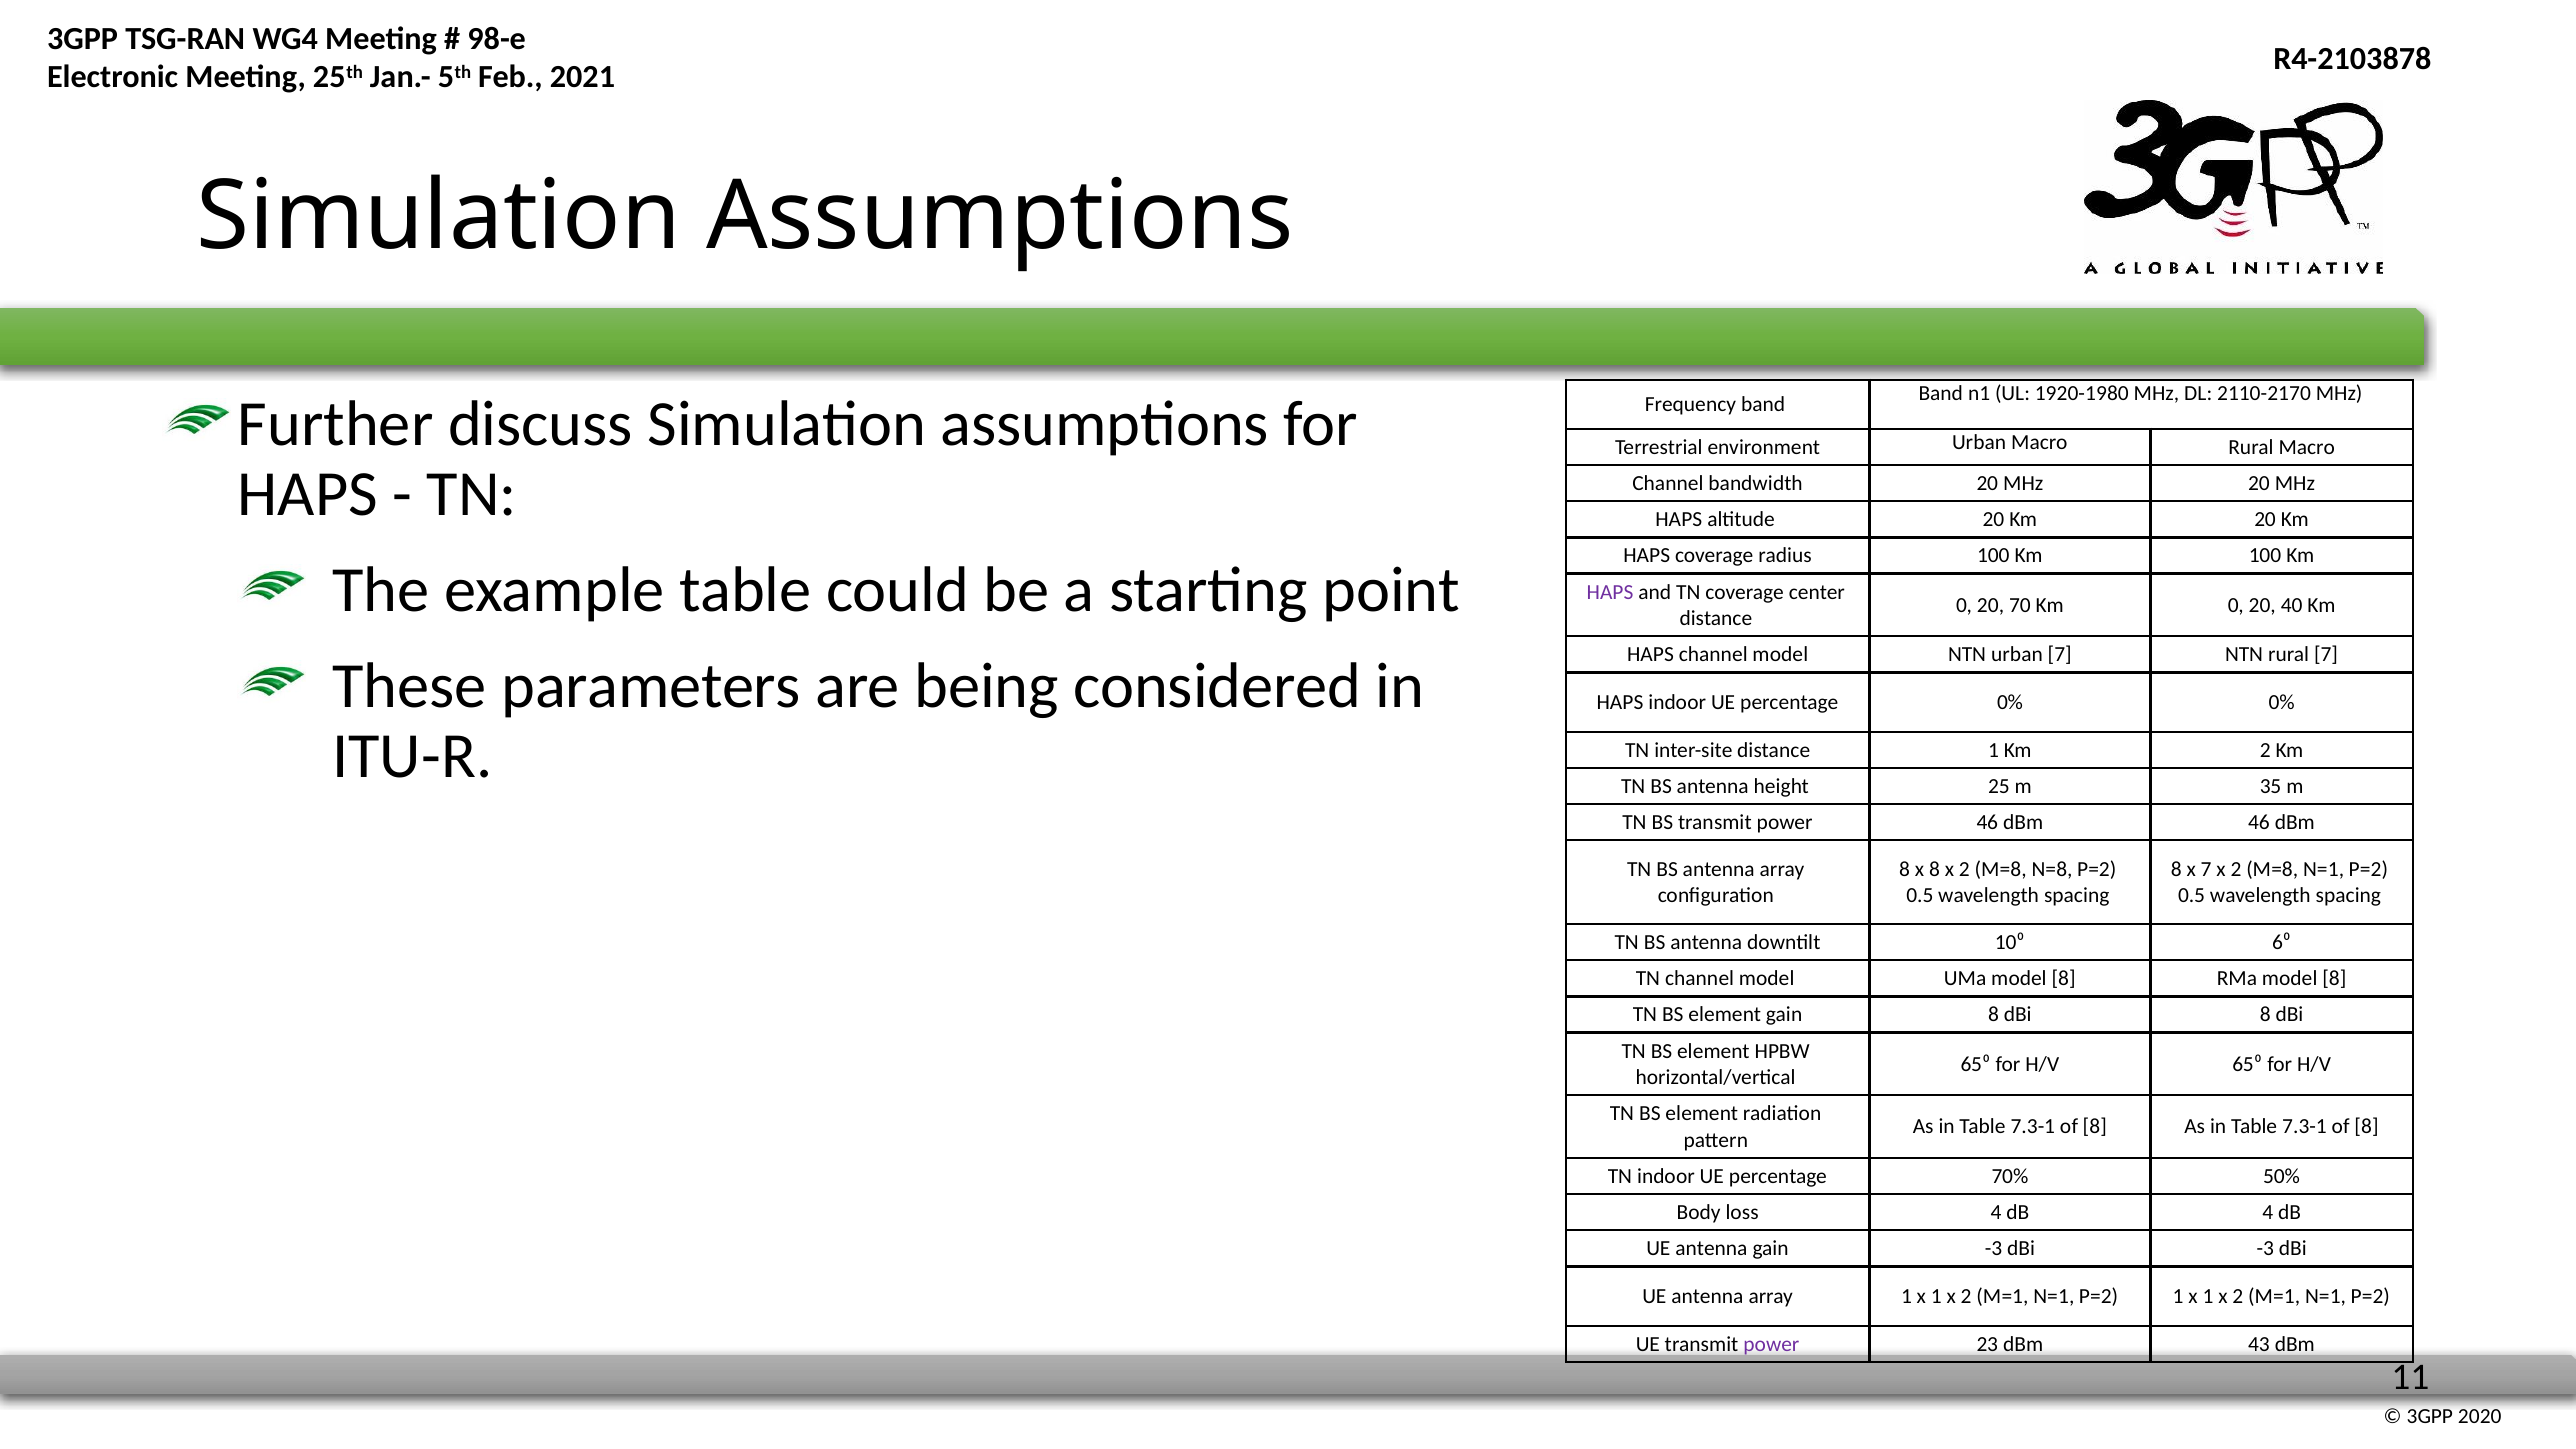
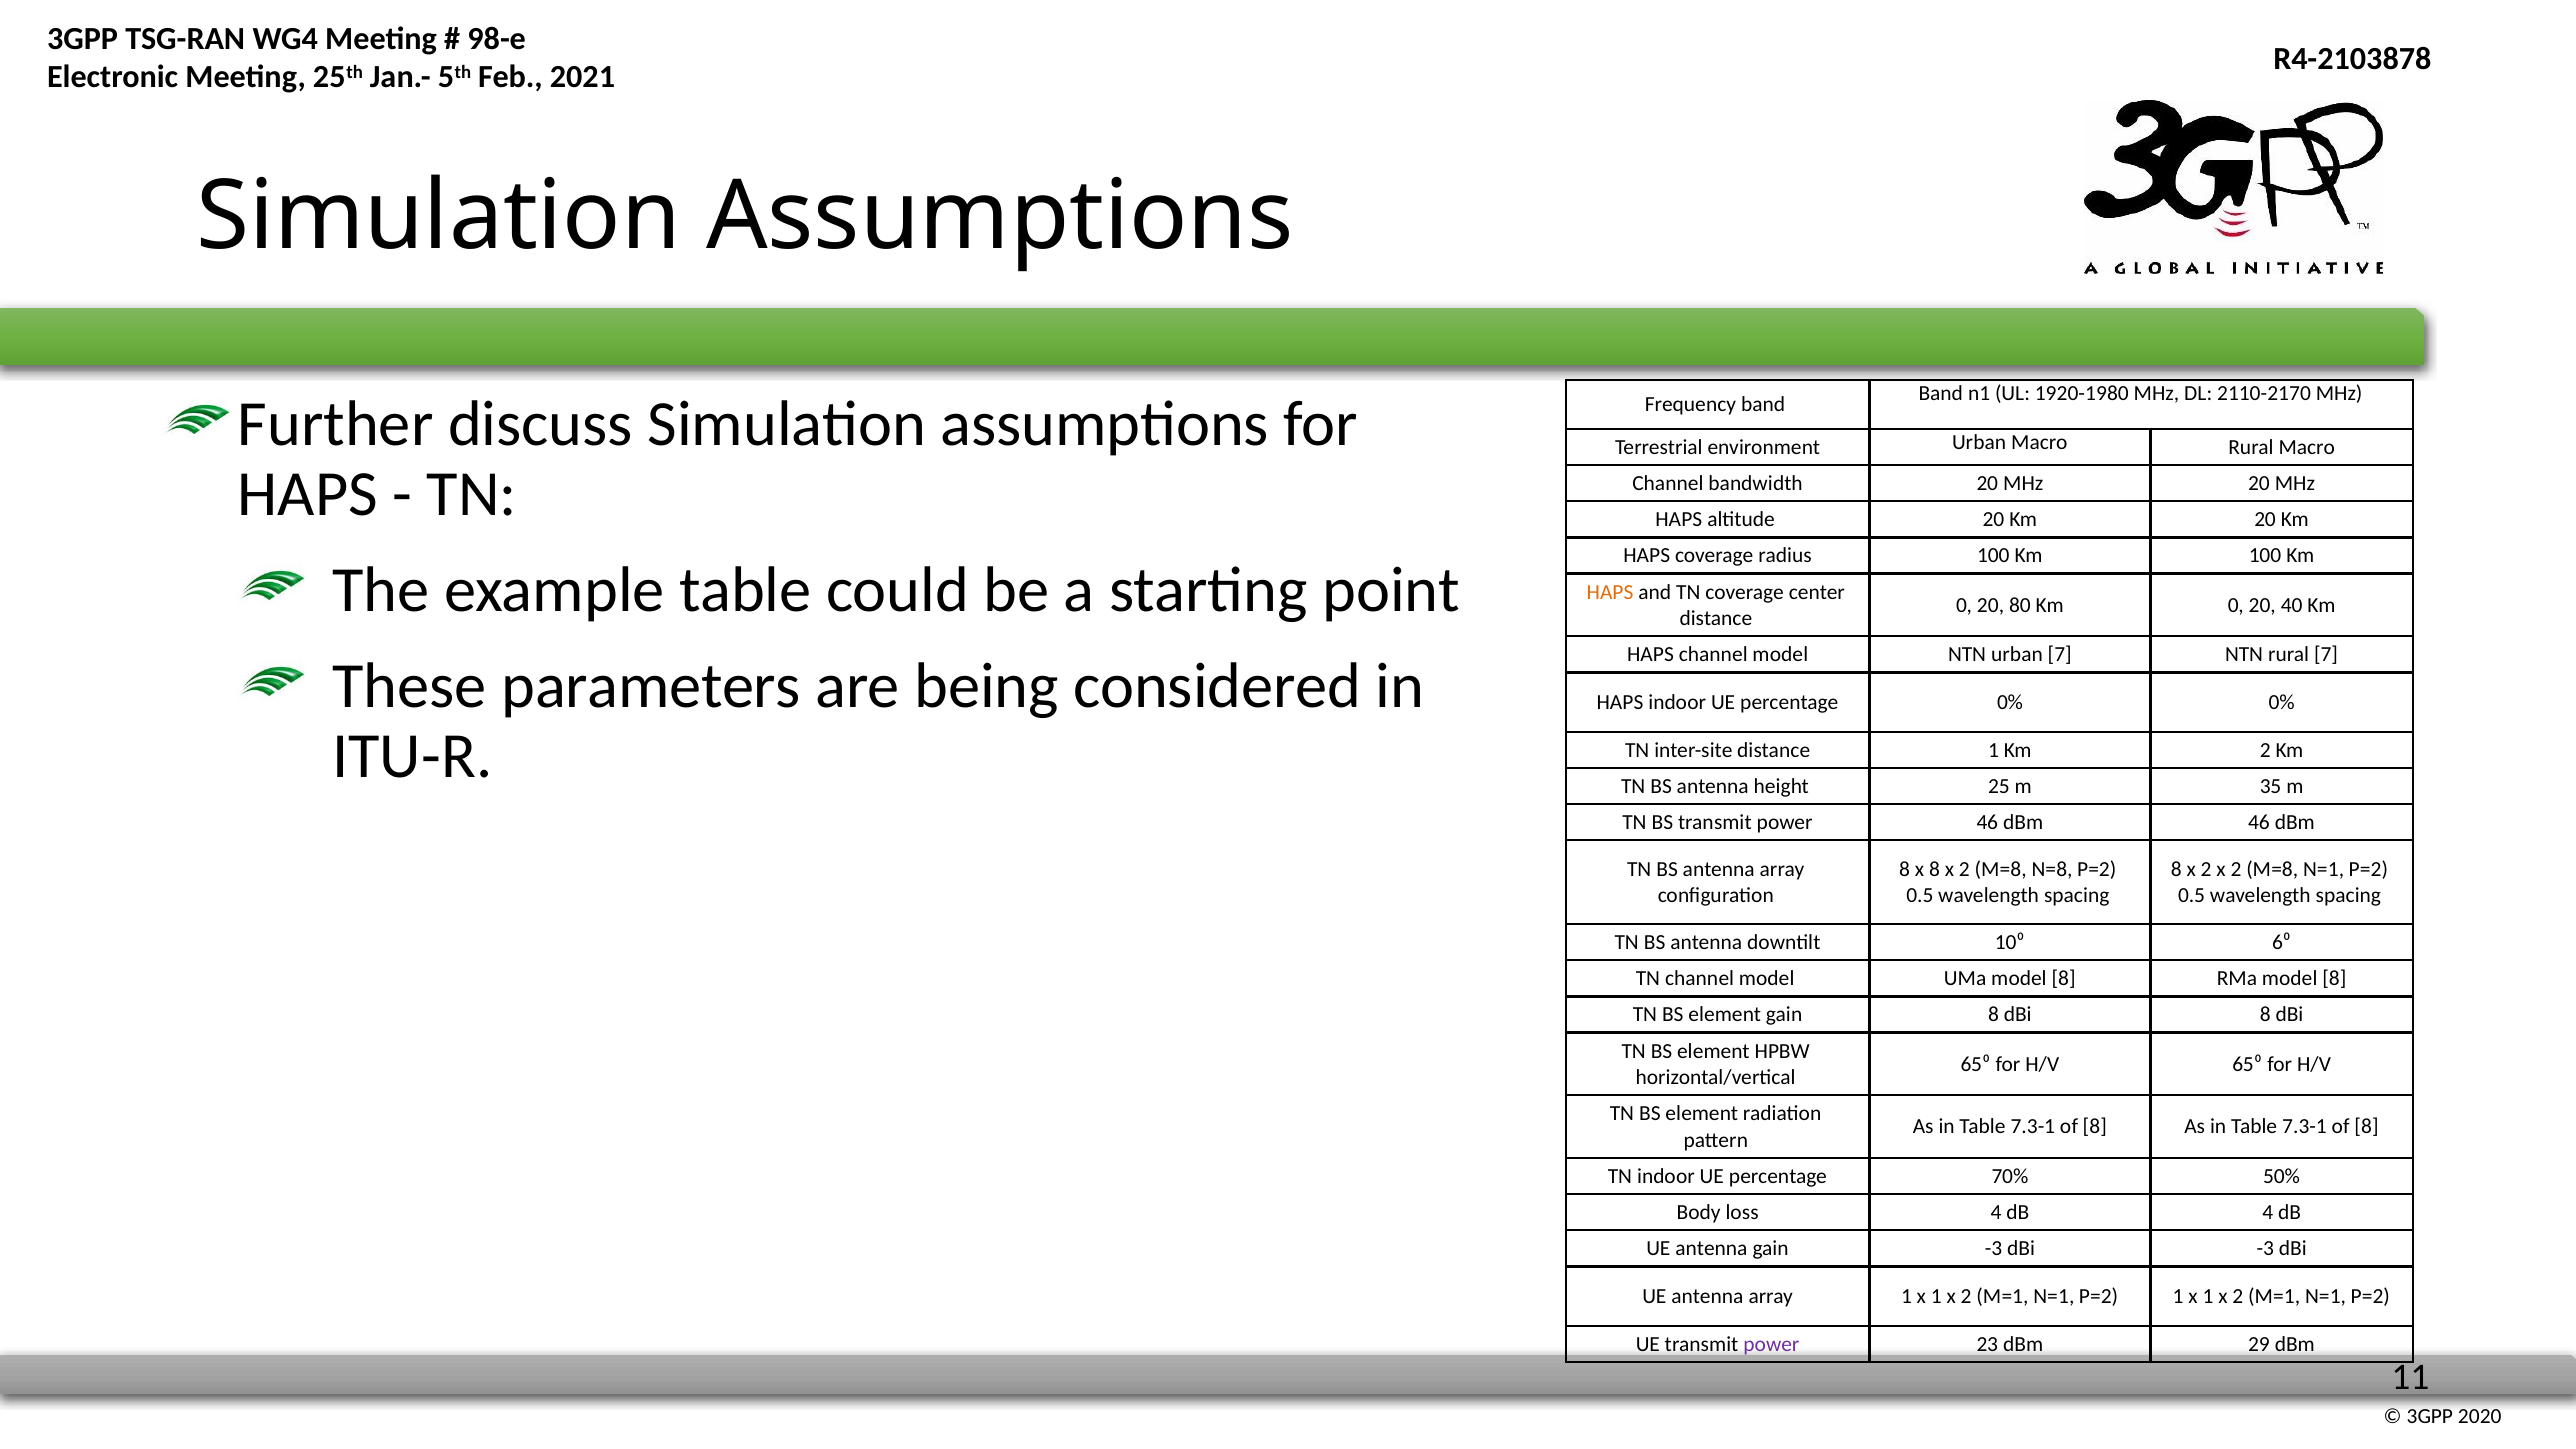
HAPS colour: purple -> orange (1610, 592)
70: 70 -> 80 (2020, 605)
7: 7 -> 2 (2206, 869)
43: 43 -> 29 (2259, 1344)
